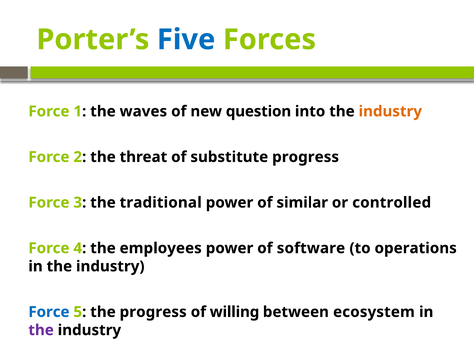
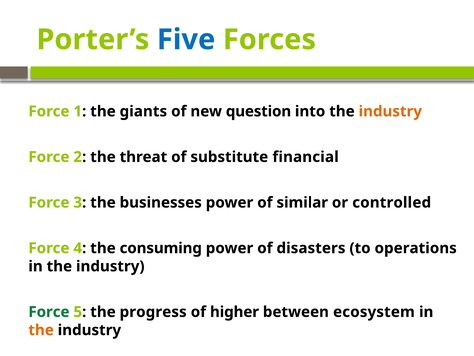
waves: waves -> giants (143, 111)
substitute progress: progress -> financial (306, 157)
traditional: traditional -> businesses (161, 202)
employees: employees -> consuming (161, 248)
software: software -> disasters (311, 248)
Force colour: blue -> green (49, 312)
willing: willing -> higher (235, 312)
the colour: purple -> orange (41, 330)
